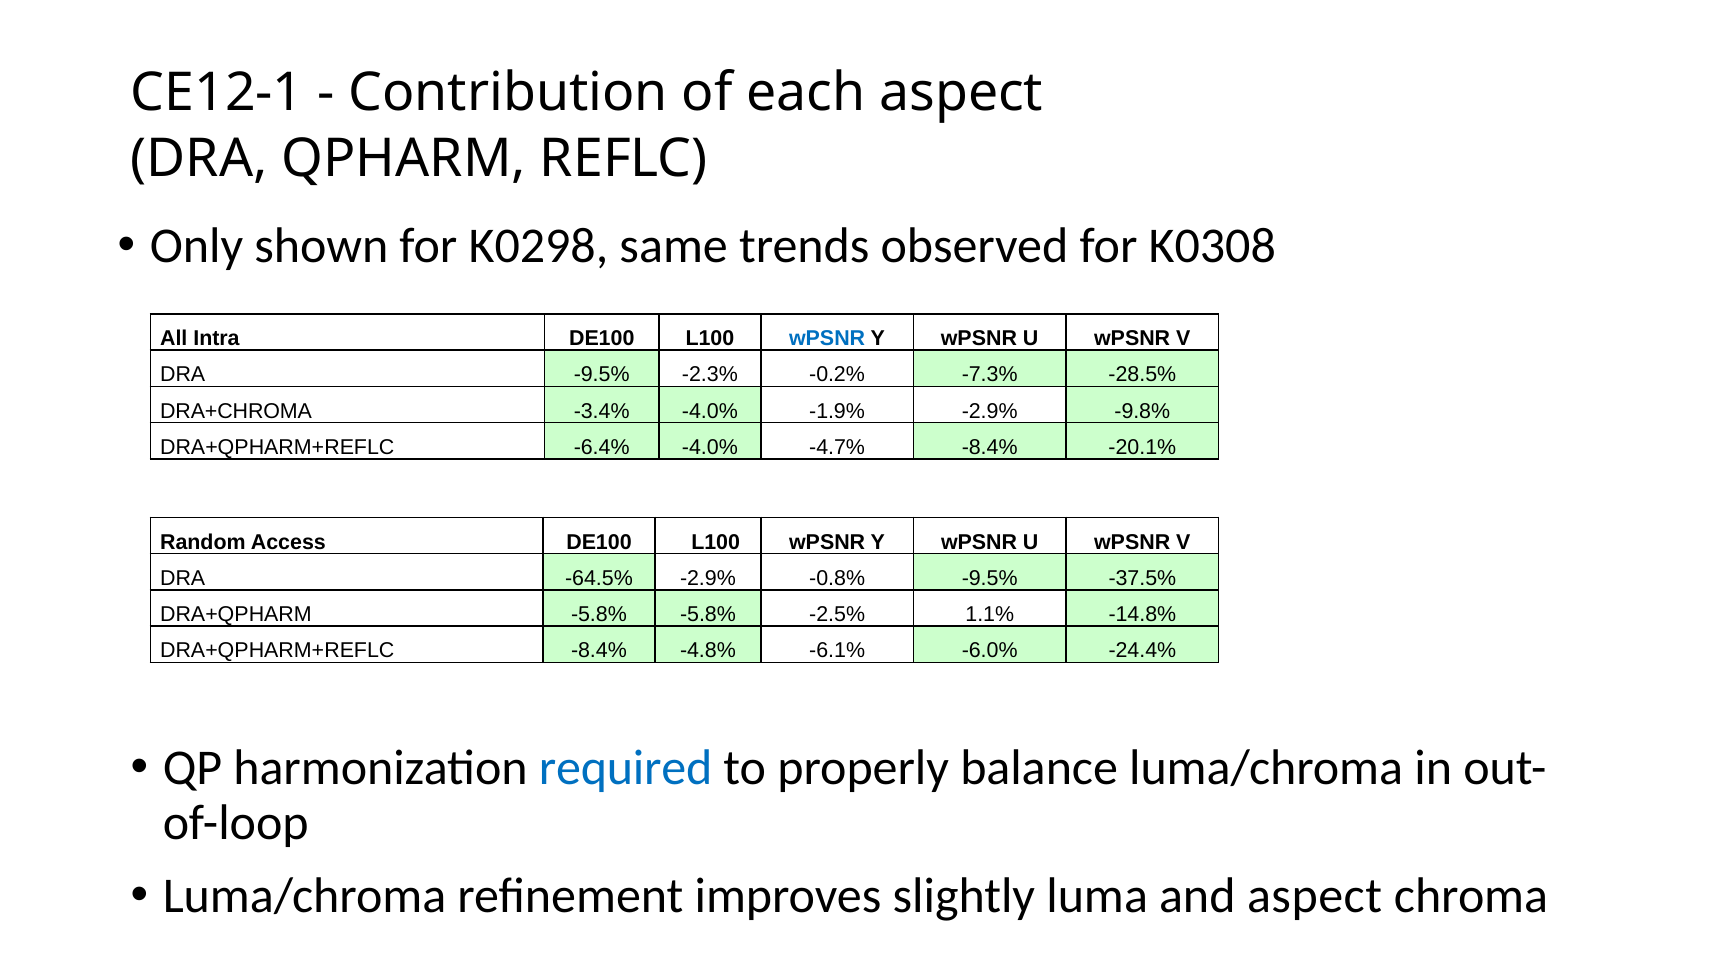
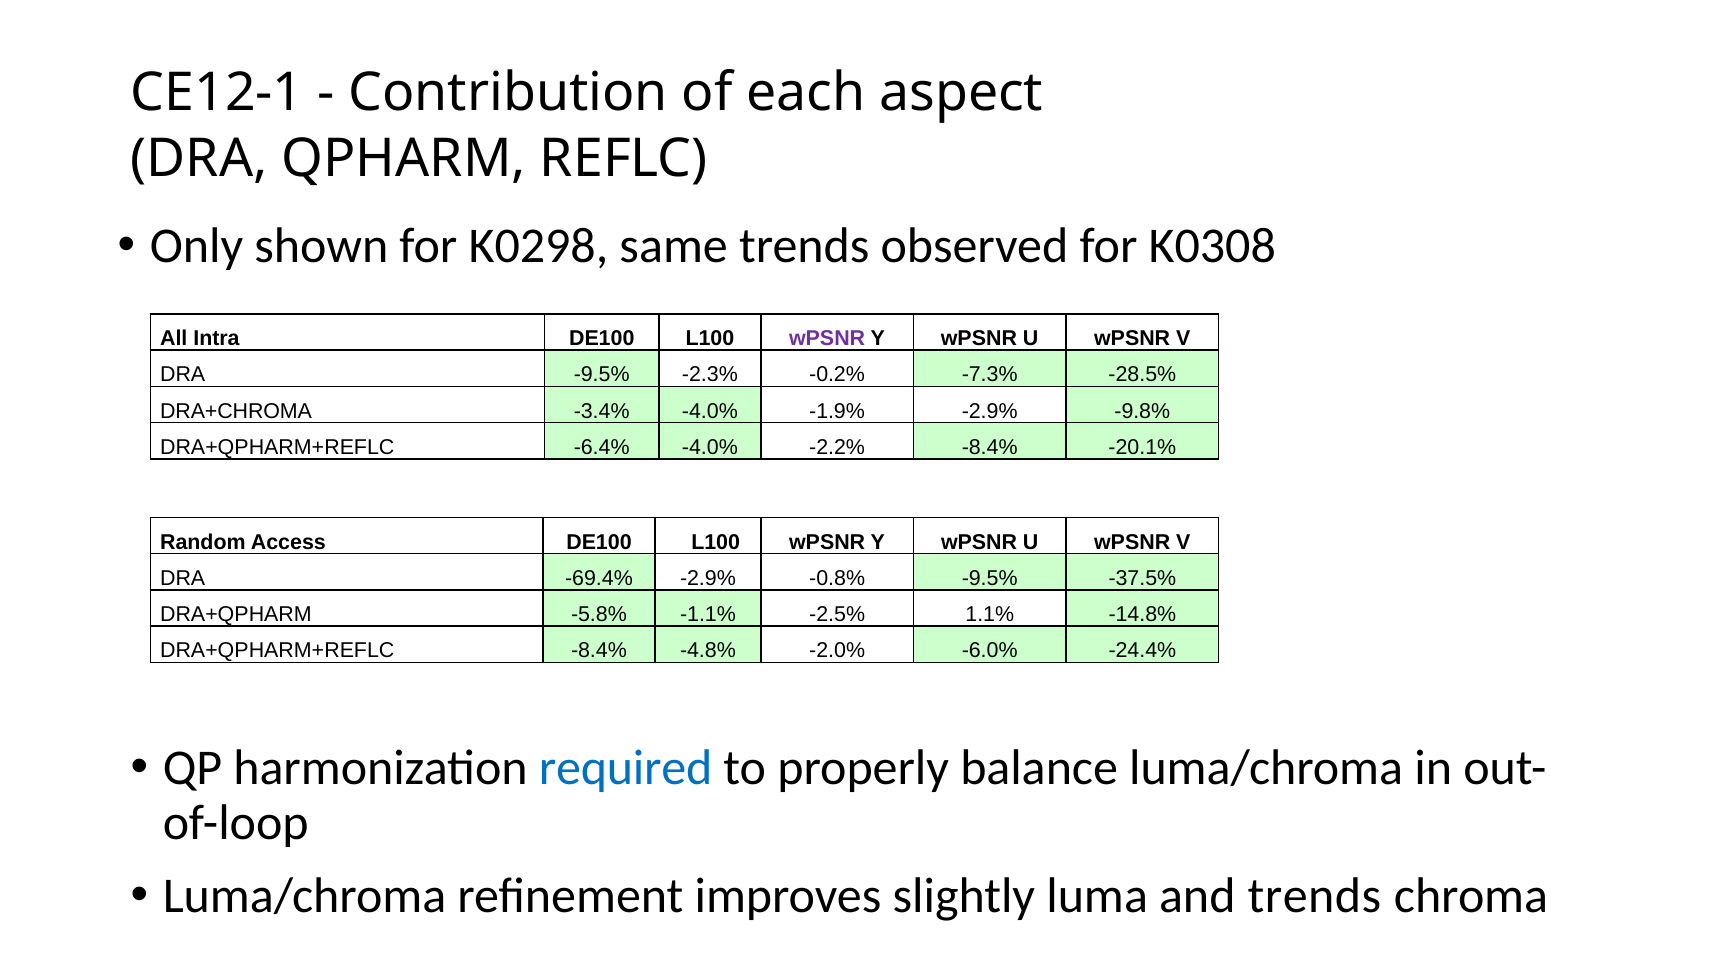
wPSNR colour: blue -> purple (827, 338)
-4.7%: -4.7% -> -2.2% (837, 447)
-64.5%: -64.5% -> -69.4% (599, 578)
-5.8% -5.8%: -5.8% -> -1.1% (708, 614)
-6.1%: -6.1% -> -2.0% (837, 651)
and aspect: aspect -> trends (1314, 896)
